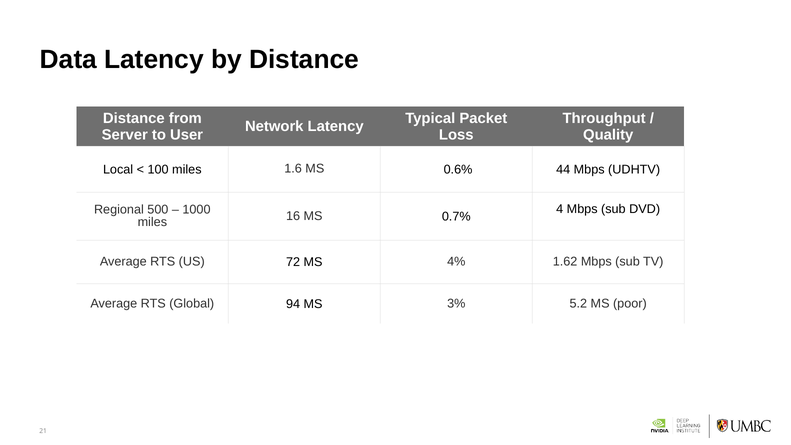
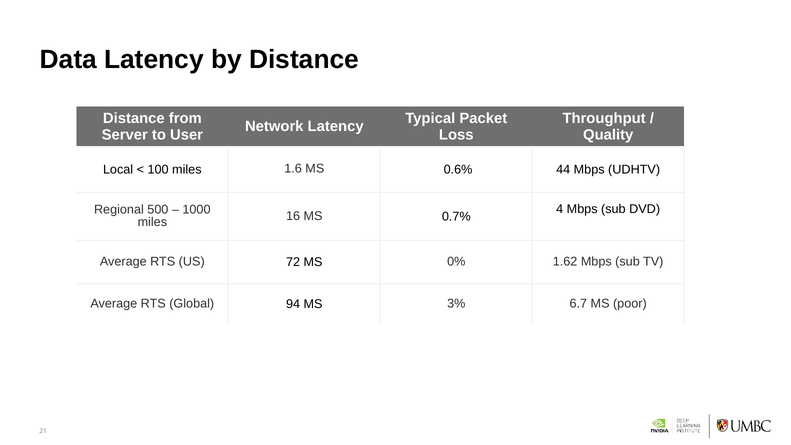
4%: 4% -> 0% (456, 262)
5.2: 5.2 -> 6.7 (578, 303)
